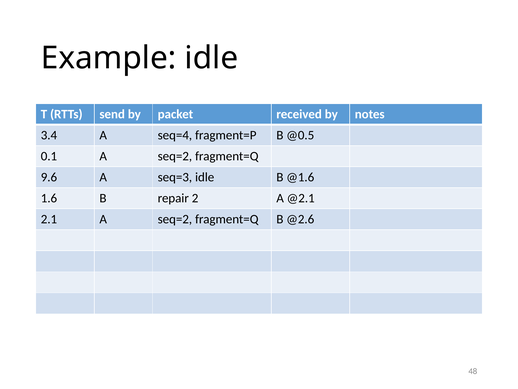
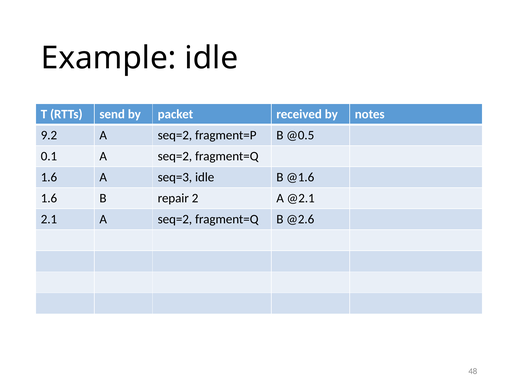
3.4: 3.4 -> 9.2 (49, 135)
seq=4: seq=4 -> seq=2 (175, 135)
9.6: 9.6 -> 1.6 (49, 177)
